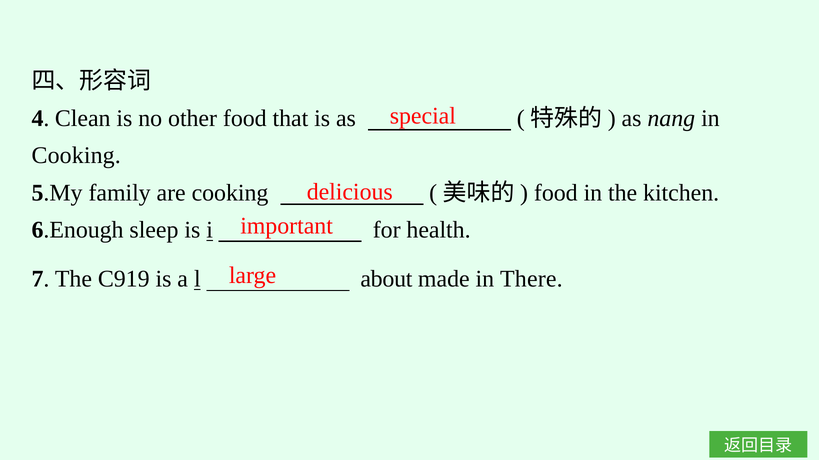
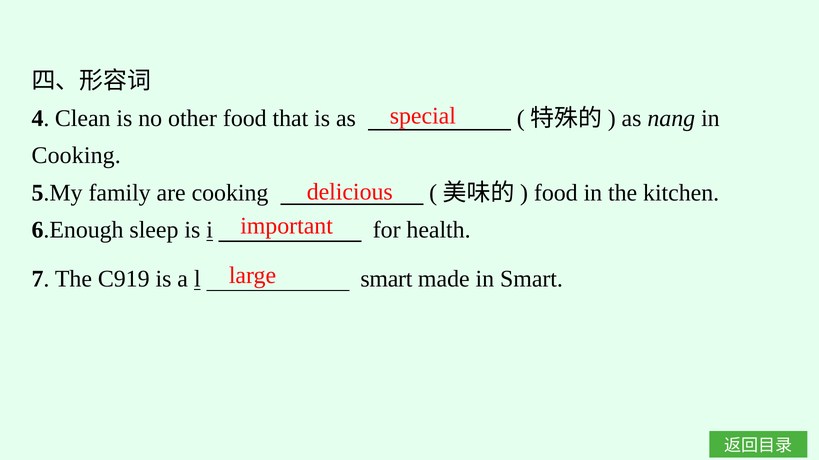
l about: about -> smart (386, 279)
in There: There -> Smart (532, 279)
